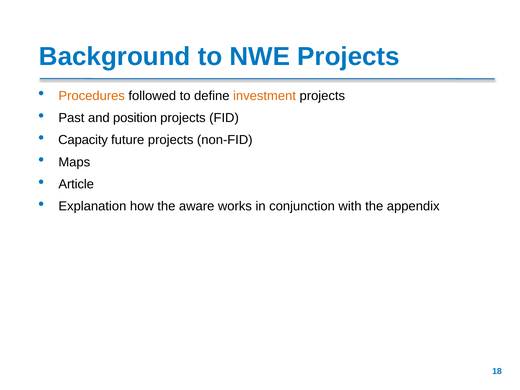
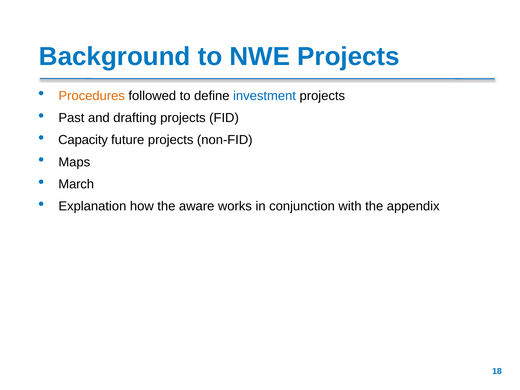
investment colour: orange -> blue (265, 96)
position: position -> drafting (135, 118)
Article: Article -> March (76, 184)
